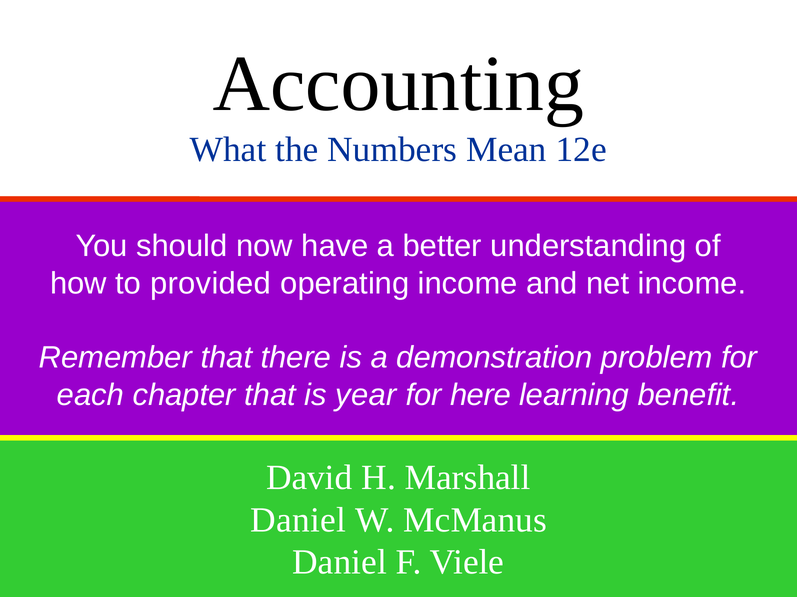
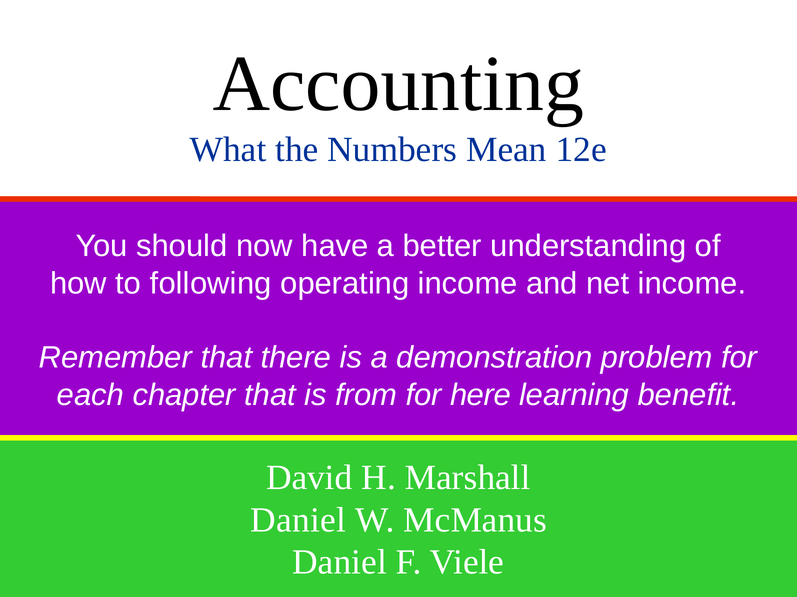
provided: provided -> following (211, 284)
year: year -> from (366, 395)
